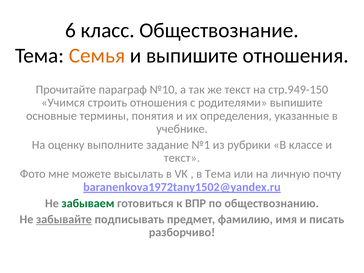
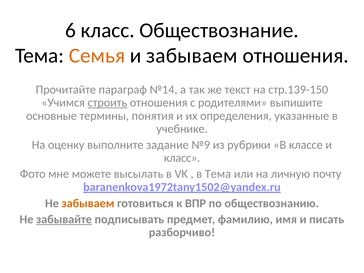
и выпишите: выпишите -> забываем (192, 56)
№10: №10 -> №14 (164, 90)
стр.949-150: стр.949-150 -> стр.139-150 (298, 90)
строить underline: none -> present (107, 103)
№1: №1 -> №9 (201, 145)
текст: текст -> класс (182, 158)
забываем colour: green -> orange (88, 203)
